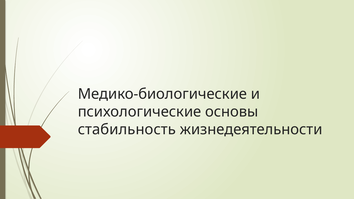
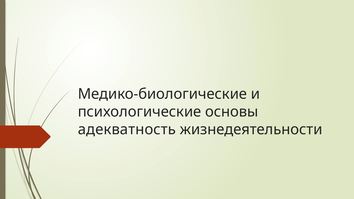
стабильность: стабильность -> адекватность (127, 130)
